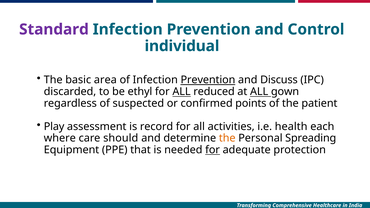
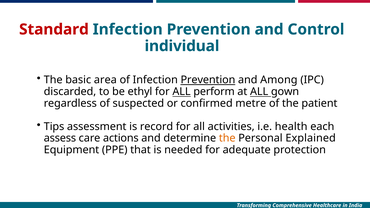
Standard colour: purple -> red (54, 29)
Discuss: Discuss -> Among (279, 80)
reduced: reduced -> perform (214, 92)
points: points -> metre (251, 103)
Play: Play -> Tips (54, 127)
where: where -> assess (60, 138)
should: should -> actions (121, 138)
Spreading: Spreading -> Explained (311, 138)
for underline: present -> none (213, 150)
